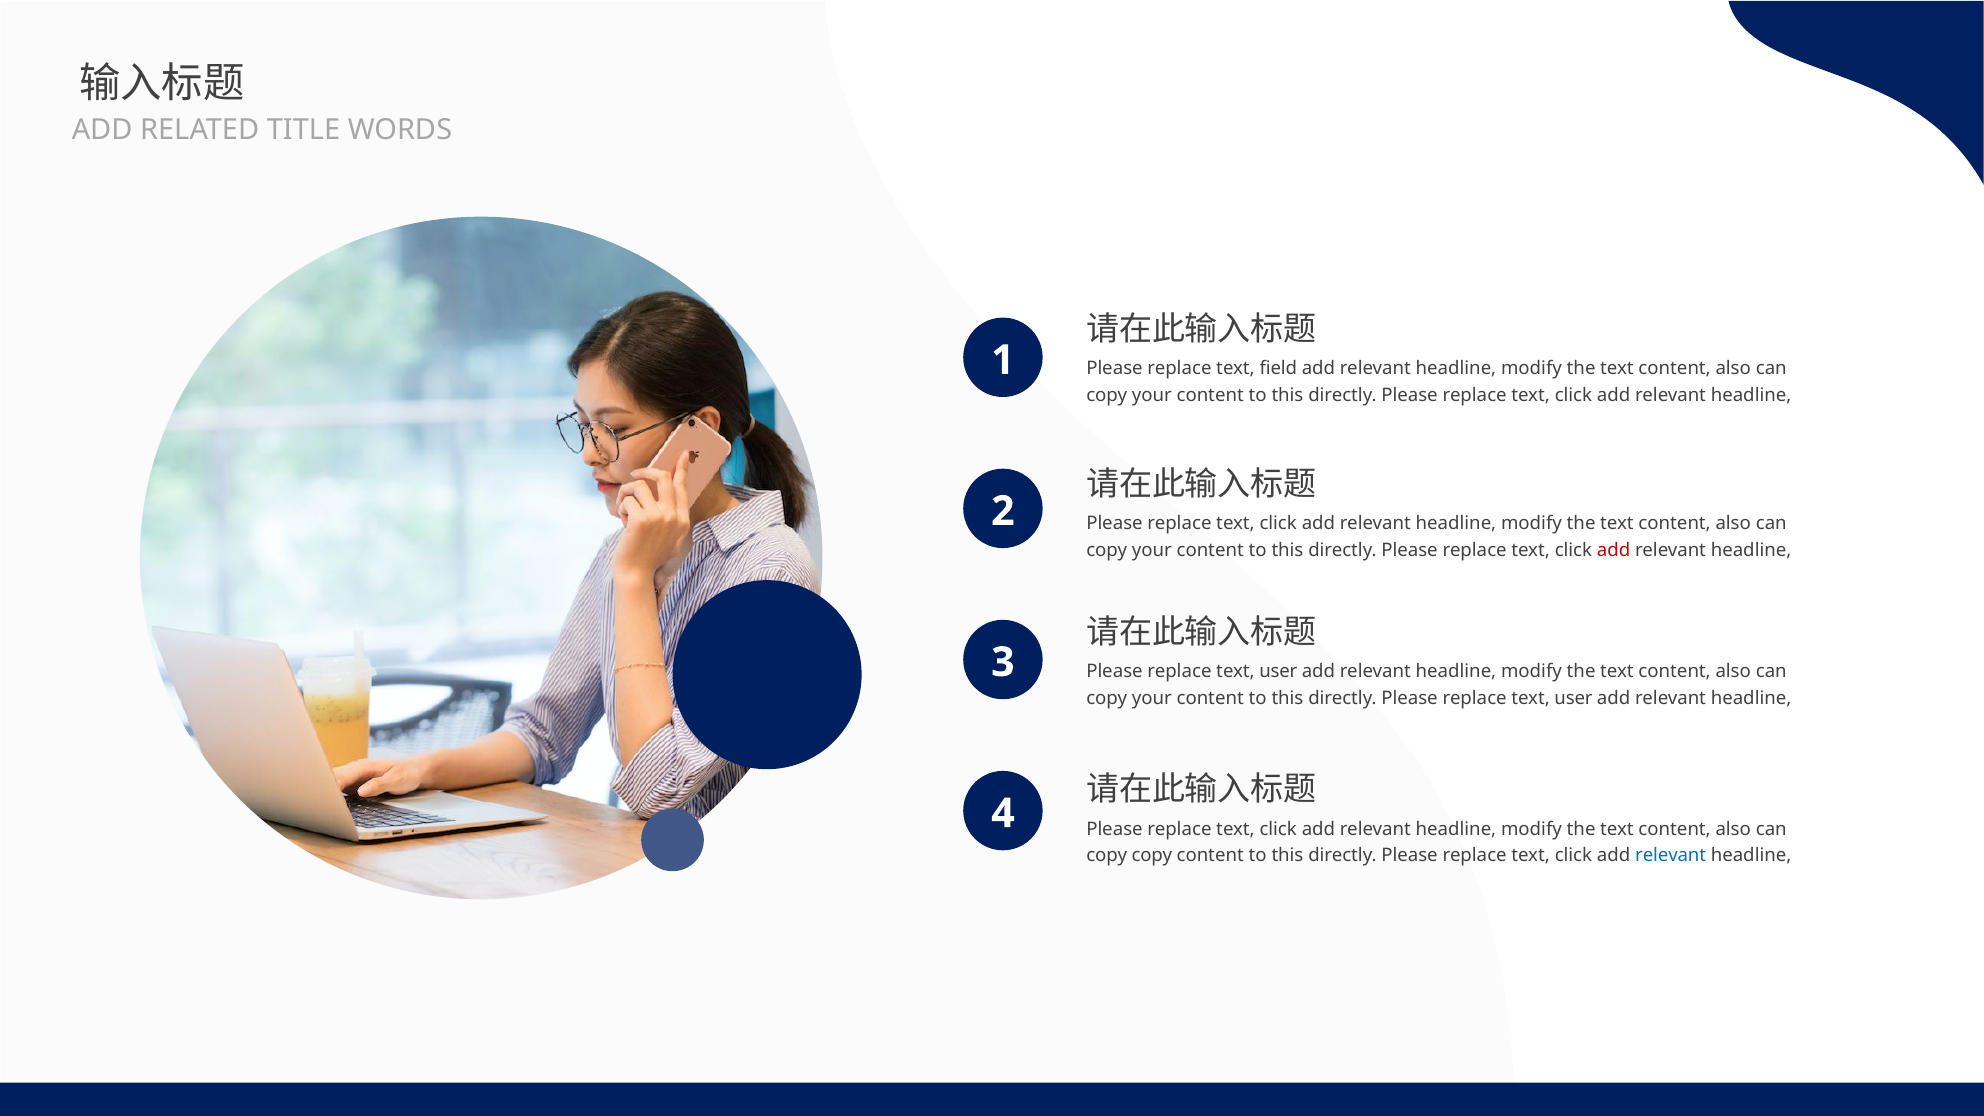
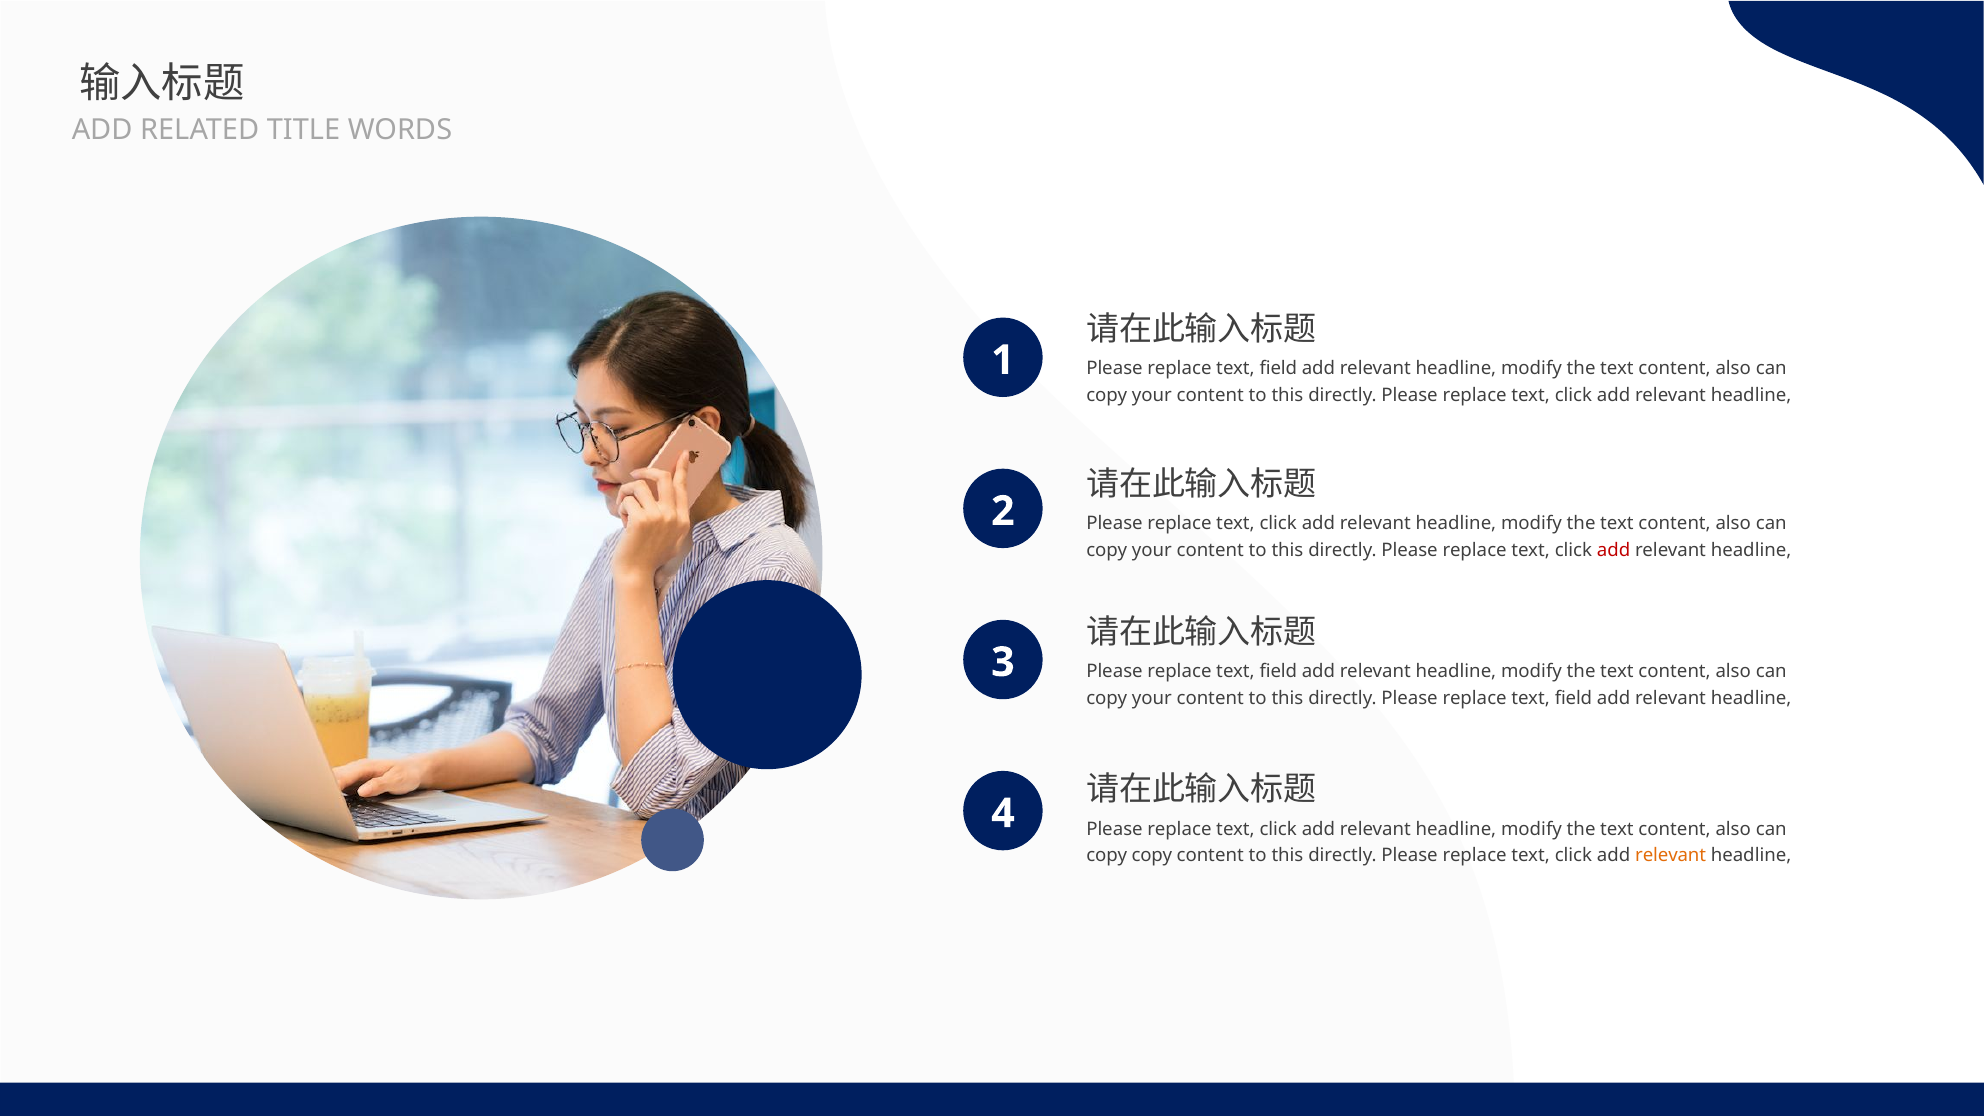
user: user -> field (1278, 671)
user: user -> field (1573, 698)
relevant colour: blue -> orange (1671, 856)
